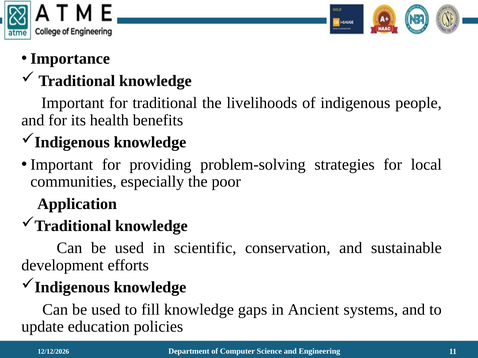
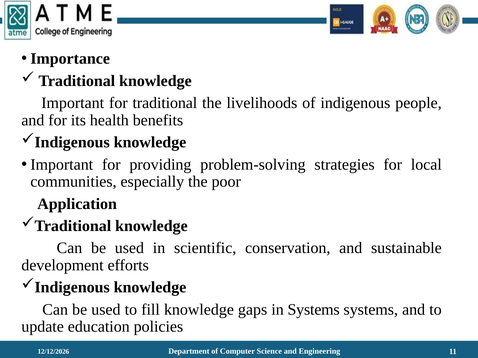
in Ancient: Ancient -> Systems (314, 310)
